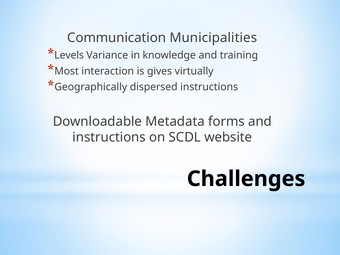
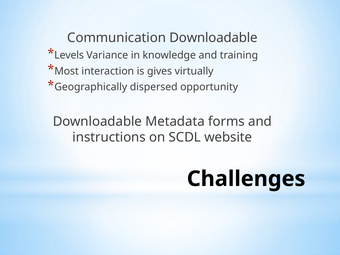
Communication Municipalities: Municipalities -> Downloadable (213, 38)
dispersed instructions: instructions -> opportunity (209, 87)
